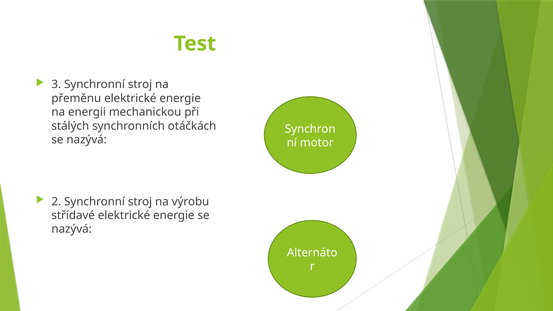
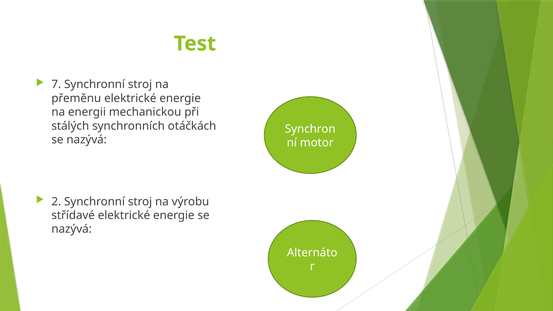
3: 3 -> 7 (56, 84)
